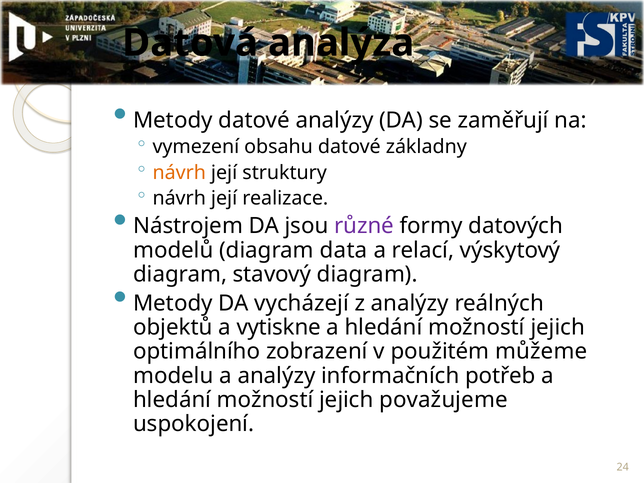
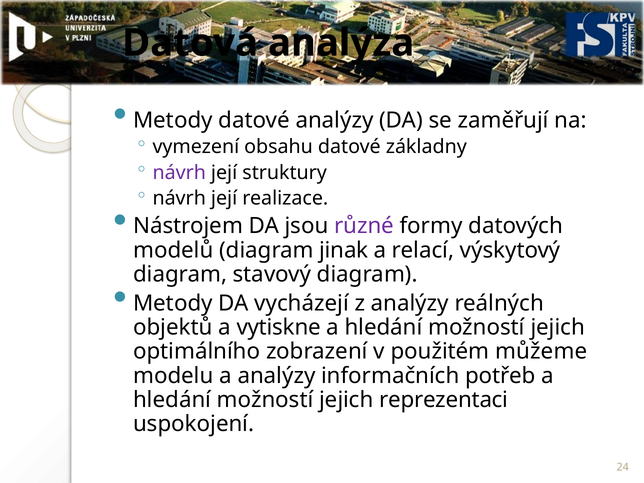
návrh colour: orange -> purple (179, 173)
data: data -> jinak (344, 250)
považujeme: považujeme -> reprezentaci (444, 400)
